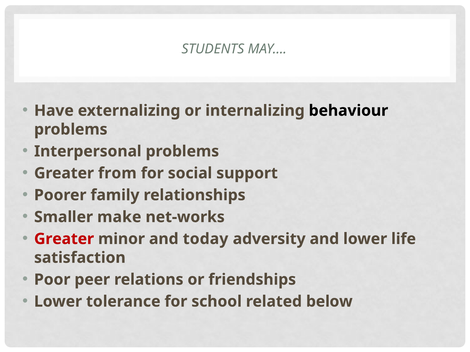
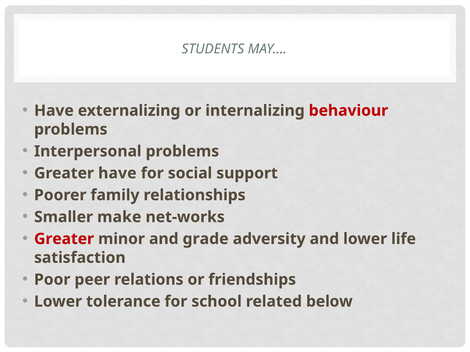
behaviour colour: black -> red (348, 111)
Greater from: from -> have (117, 173)
today: today -> grade (206, 239)
